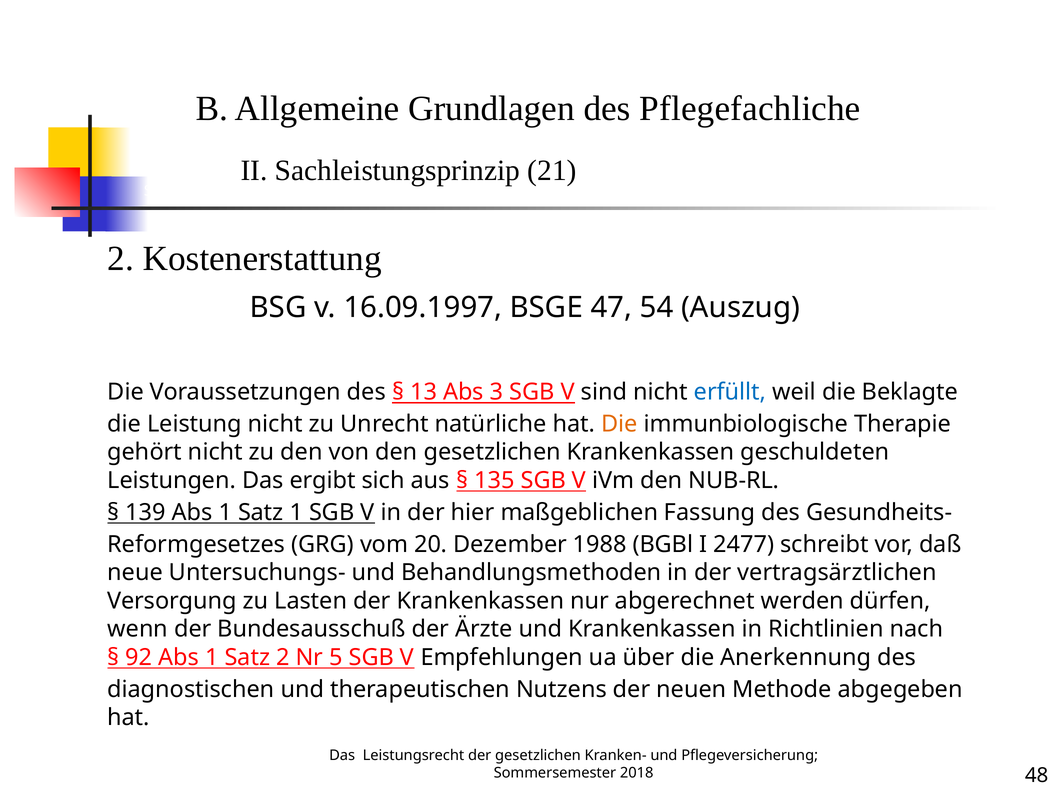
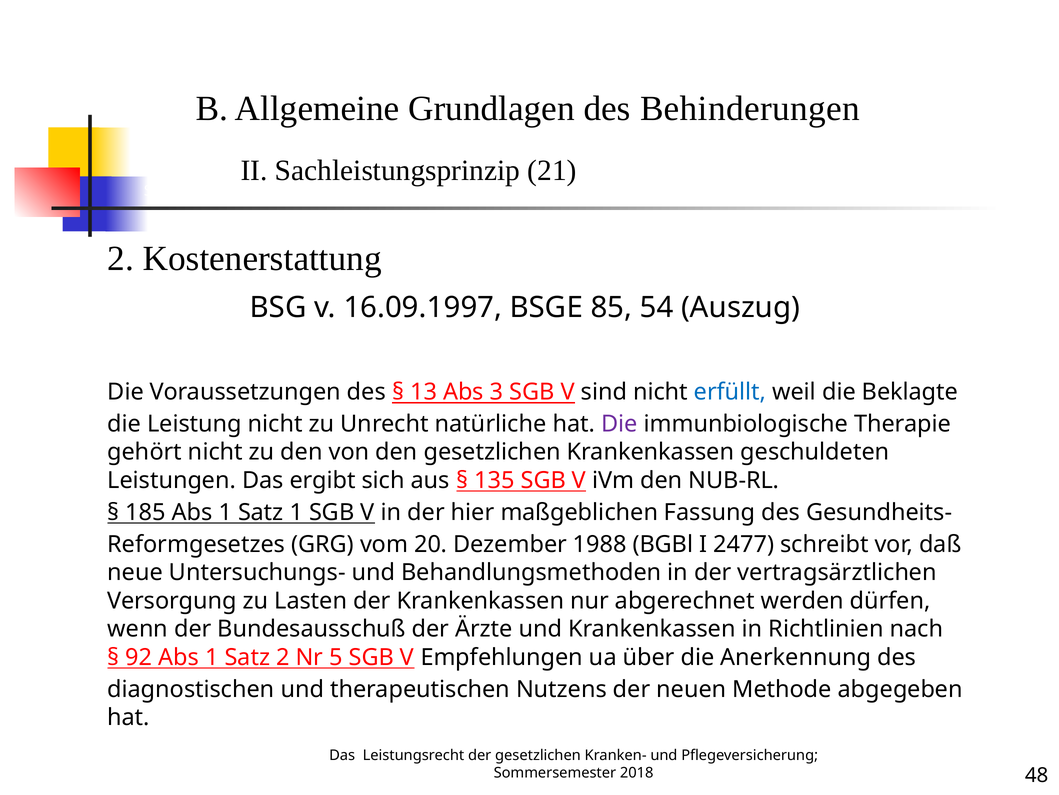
Pflegefachliche: Pflegefachliche -> Behinderungen (750, 108)
47: 47 -> 85 (611, 307)
Die colour: orange -> purple (619, 424)
139: 139 -> 185 (146, 512)
